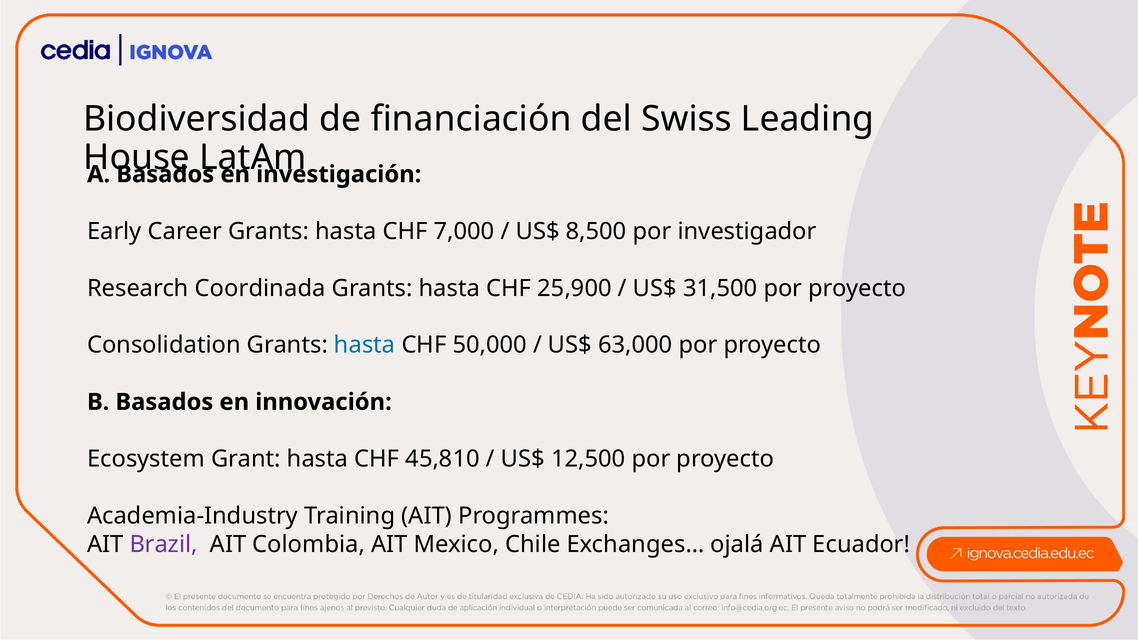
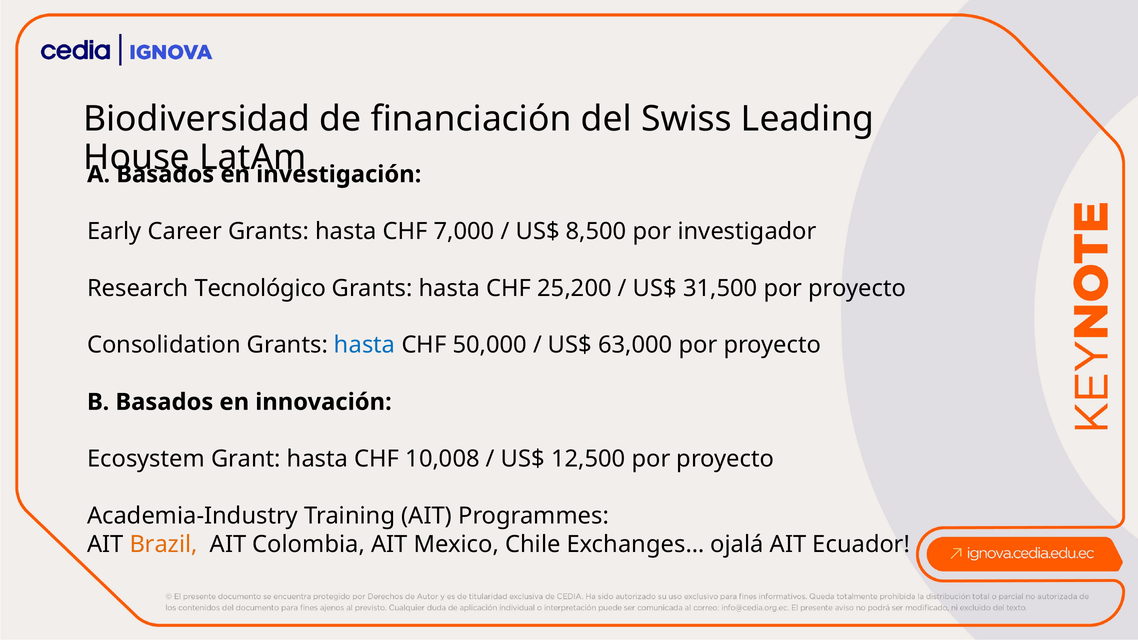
Coordinada: Coordinada -> Tecnológico (260, 288)
25,900: 25,900 -> 25,200 (575, 288)
45,810: 45,810 -> 10,008 (443, 459)
Brazil colour: purple -> orange (164, 544)
